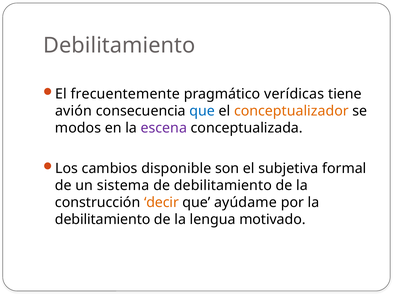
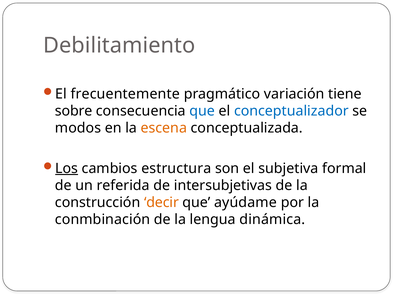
verídicas: verídicas -> variación (294, 94)
avión: avión -> sobre (74, 111)
conceptualizador colour: orange -> blue (291, 111)
escena colour: purple -> orange (164, 128)
Los underline: none -> present (67, 168)
disponible: disponible -> estructura (176, 168)
sistema: sistema -> referida (123, 185)
de debilitamiento: debilitamiento -> intersubjetivas (223, 185)
debilitamiento: debilitamiento -> conmbinación (103, 219)
motivado: motivado -> dinámica (272, 219)
